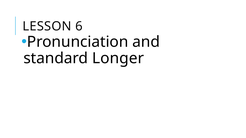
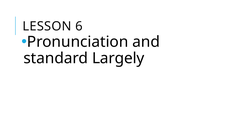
Longer: Longer -> Largely (118, 58)
